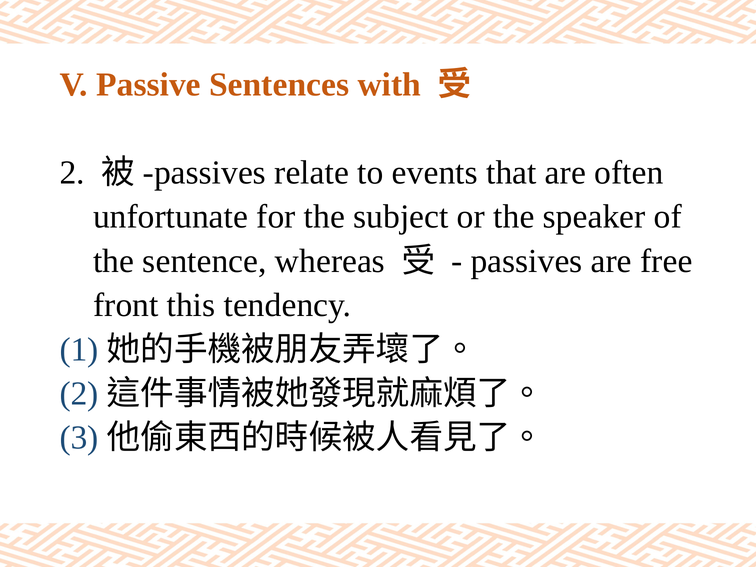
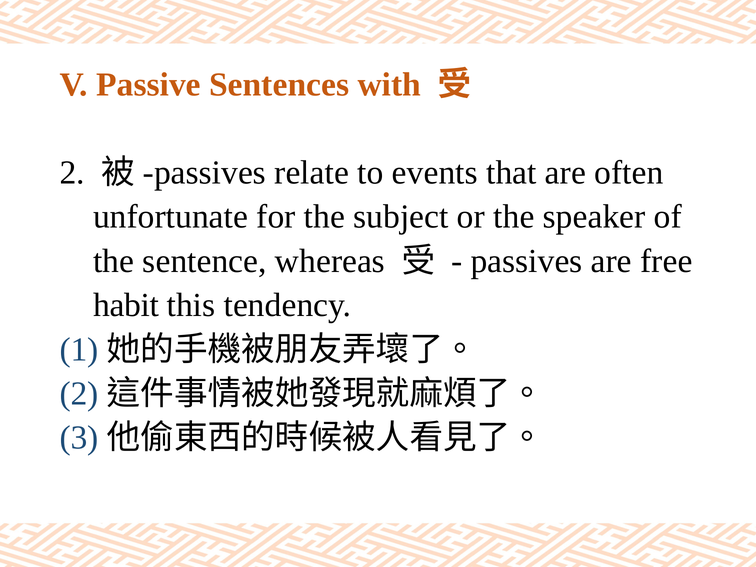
front: front -> habit (126, 305)
